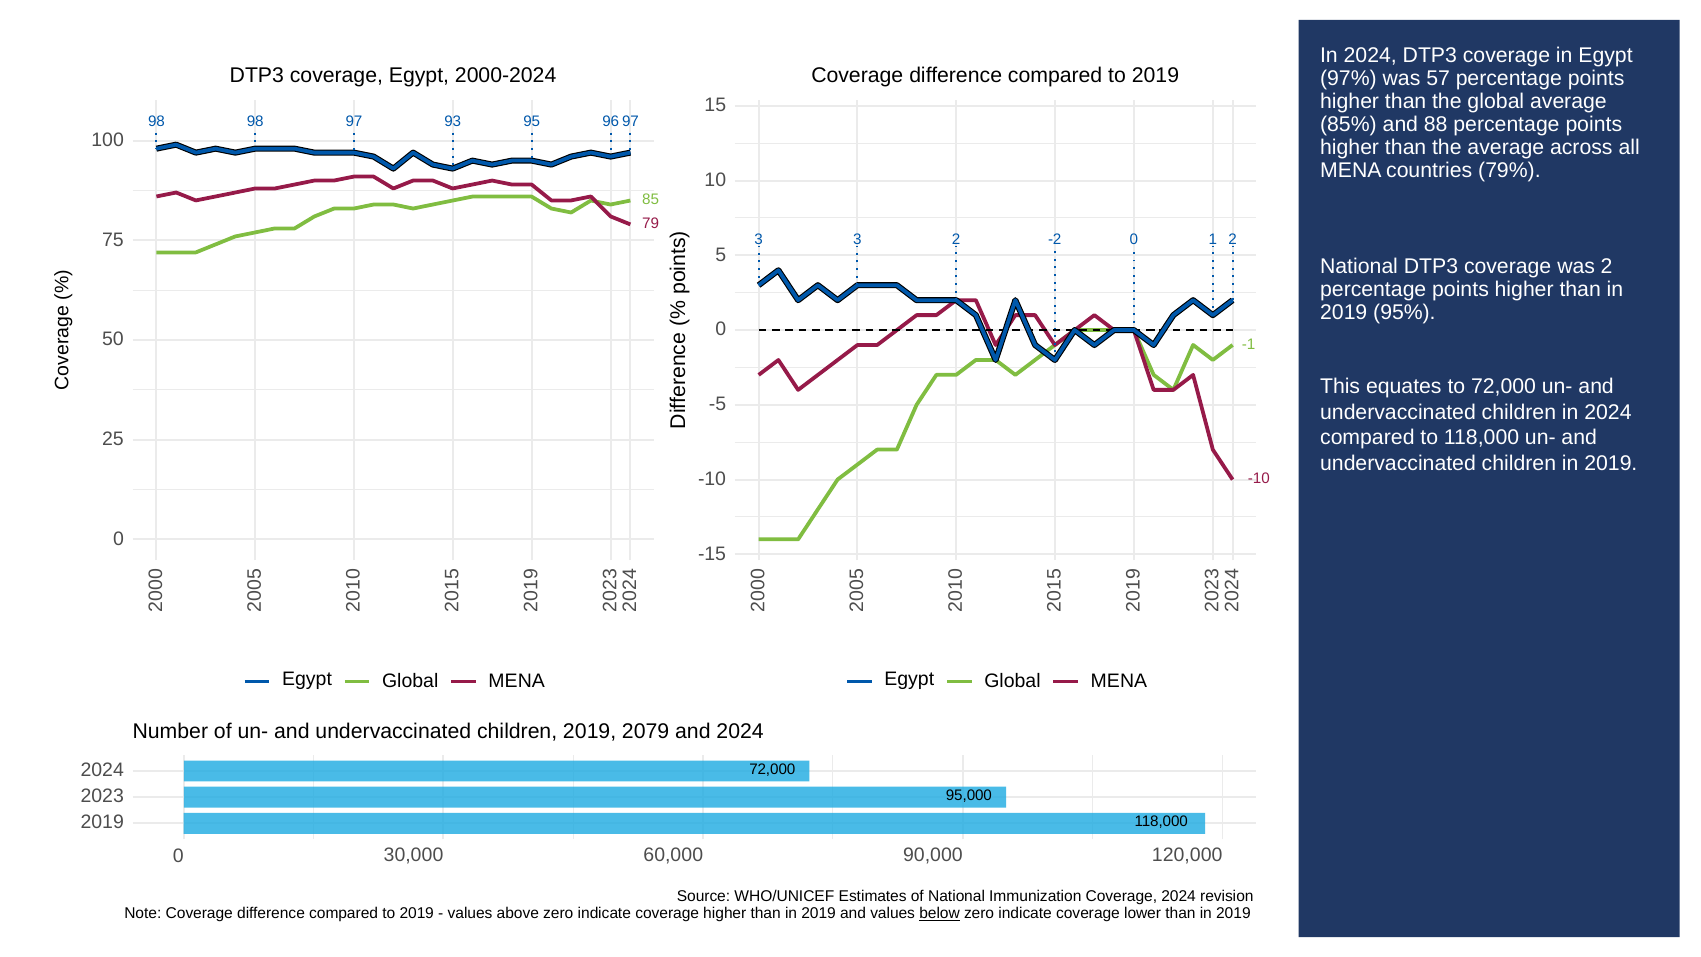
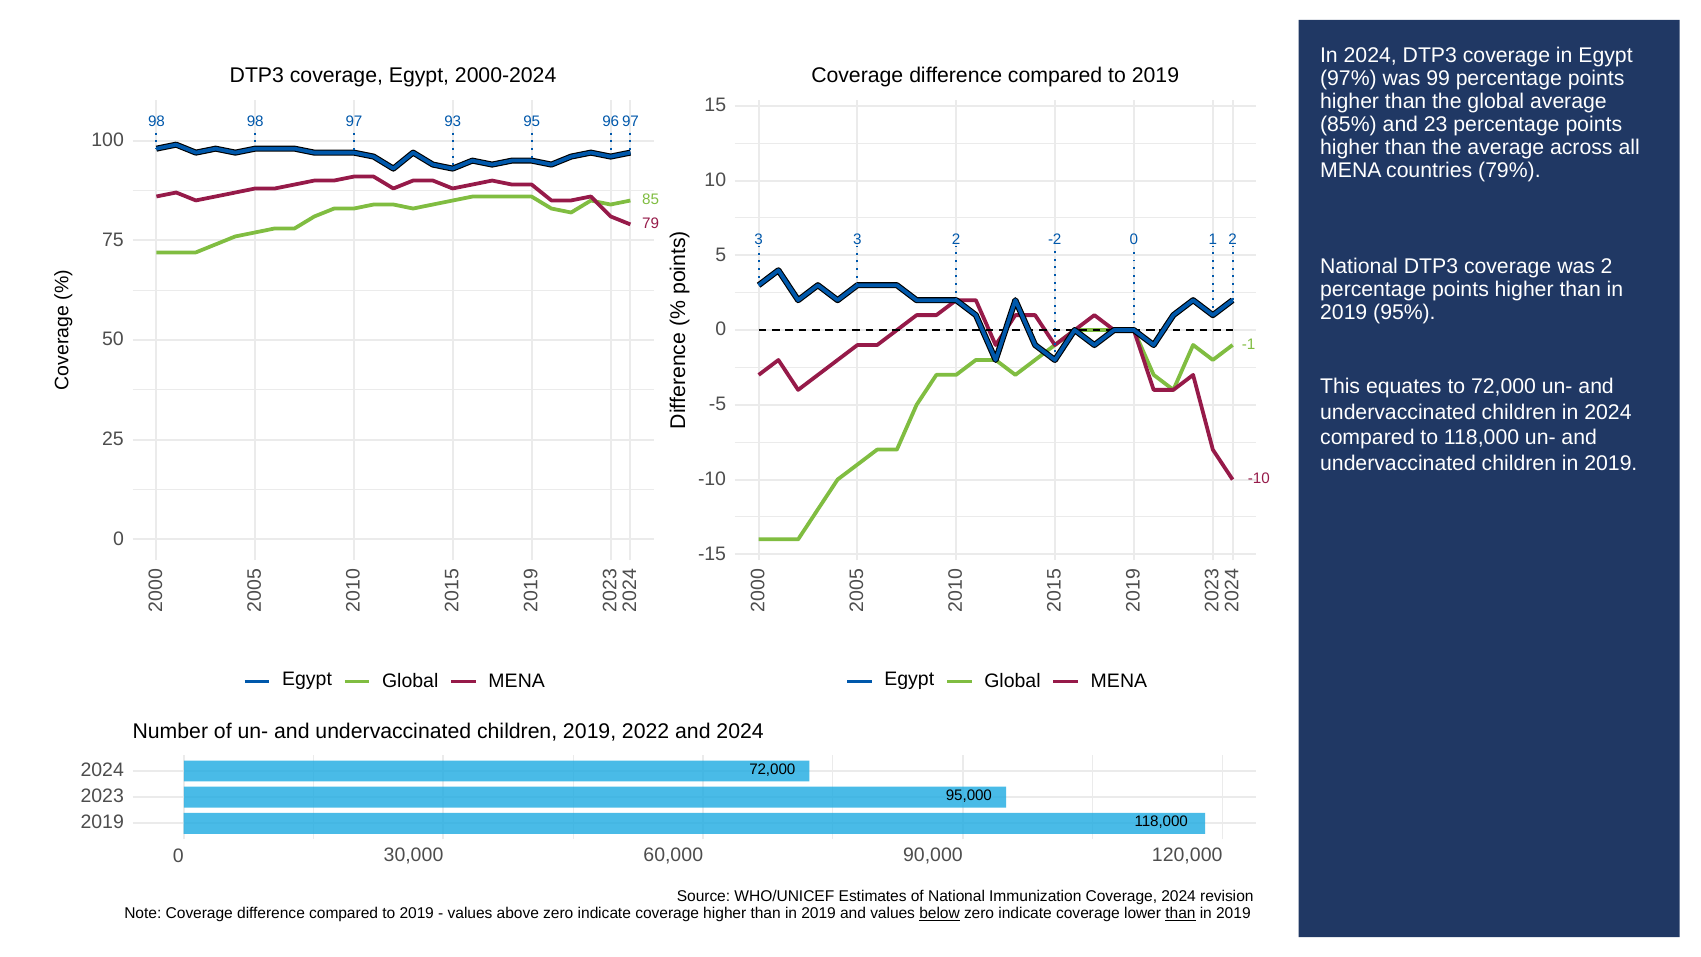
57: 57 -> 99 (1438, 79)
88: 88 -> 23 (1436, 125)
2079: 2079 -> 2022 (646, 731)
than underline: none -> present (1180, 914)
